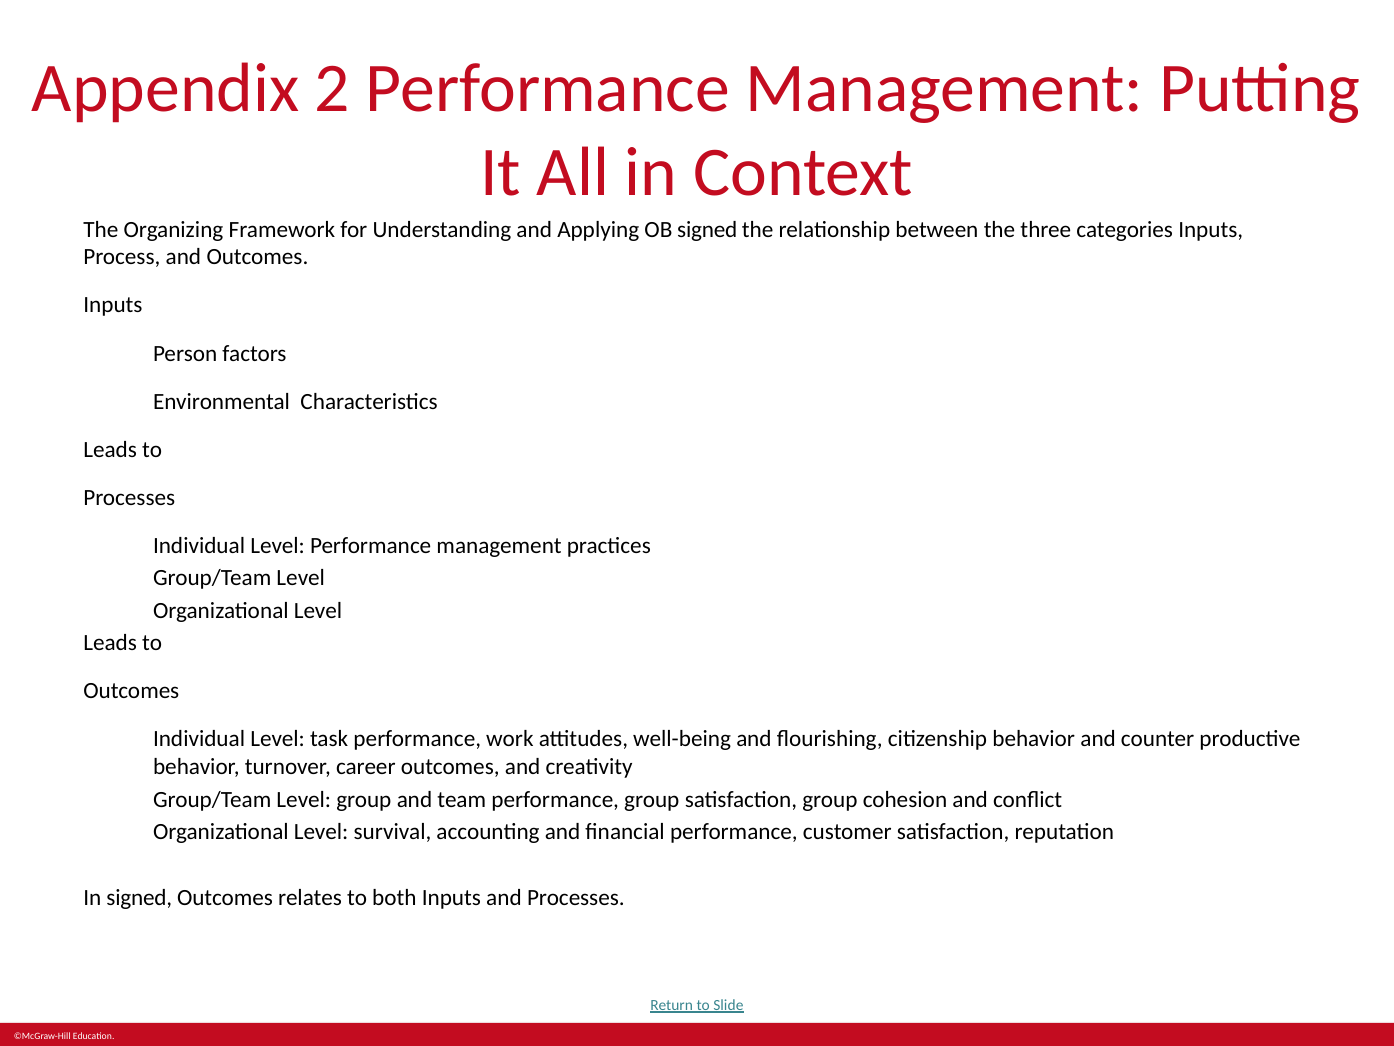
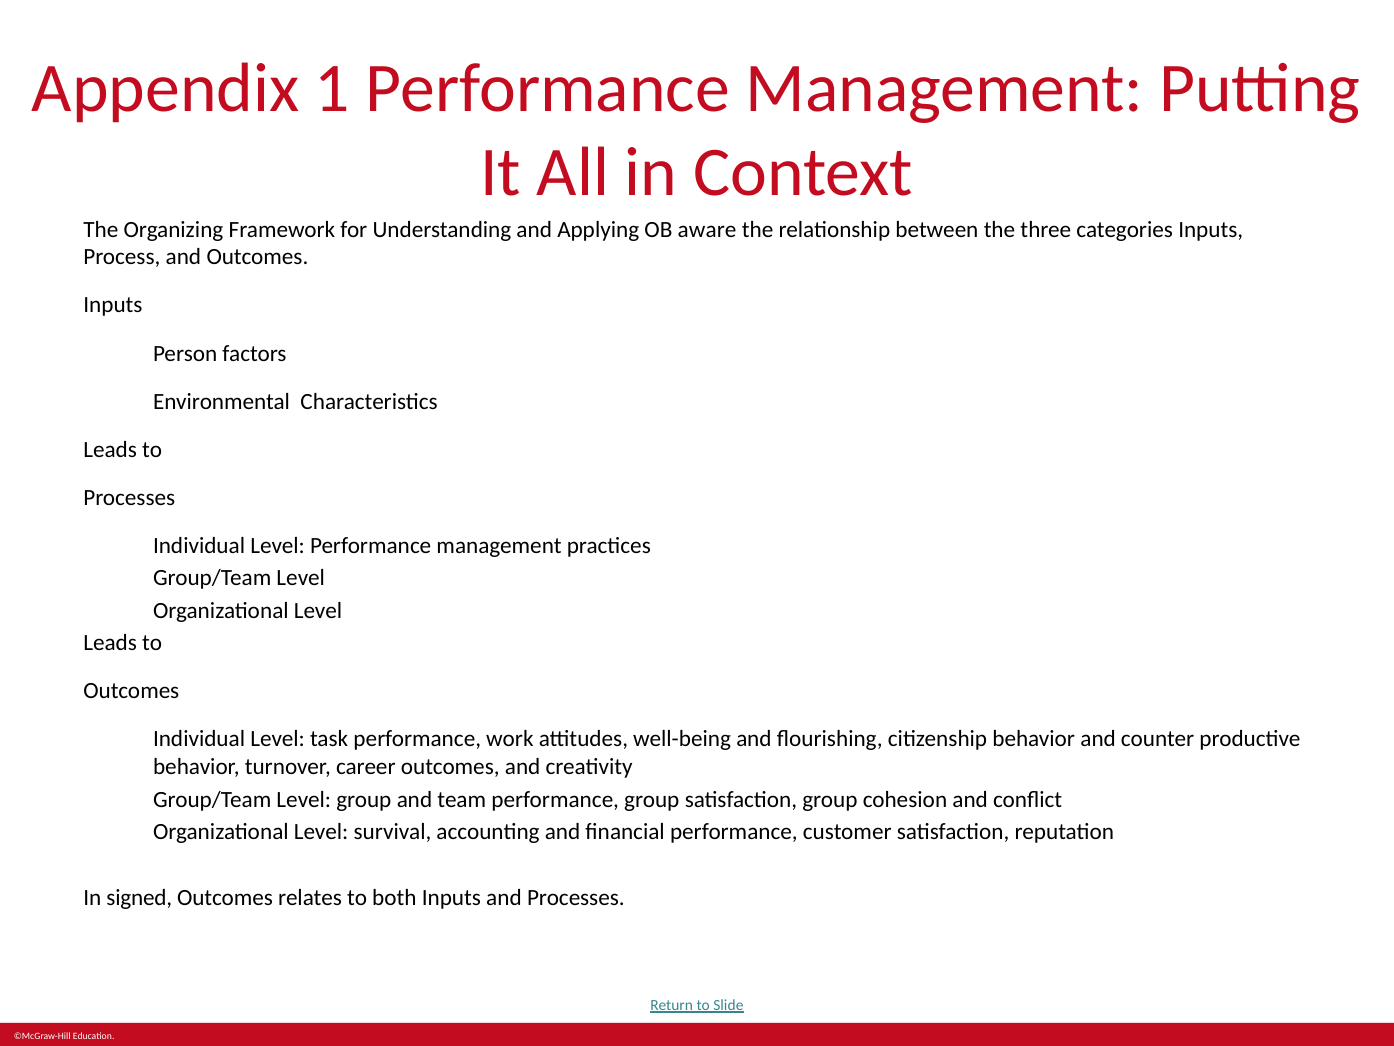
2: 2 -> 1 (332, 88)
OB signed: signed -> aware (707, 229)
